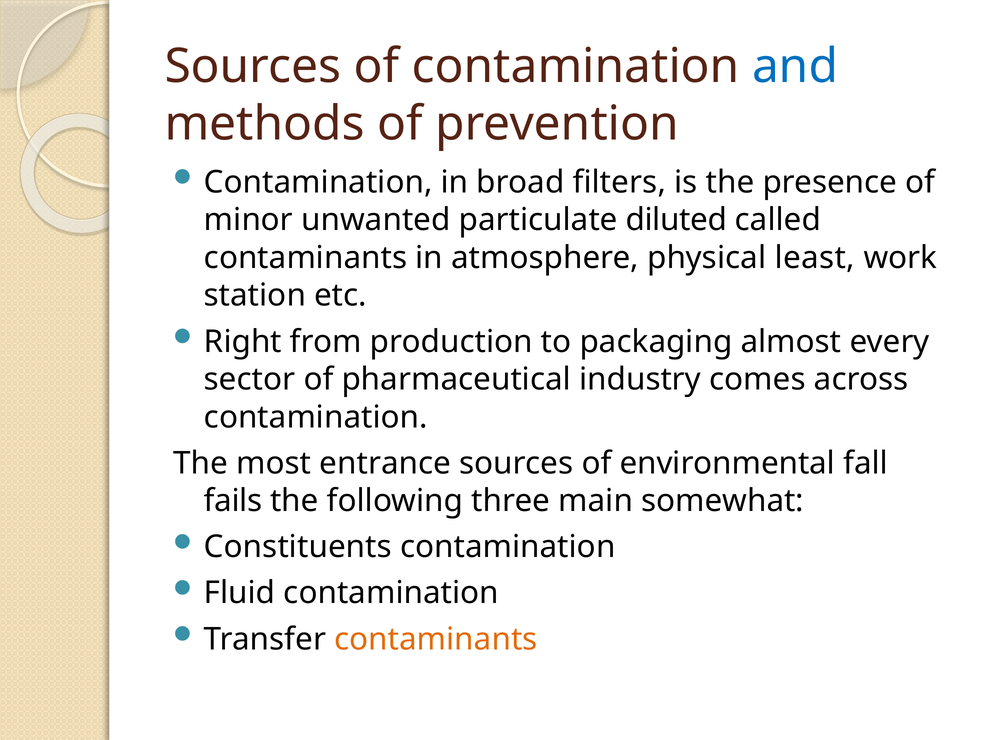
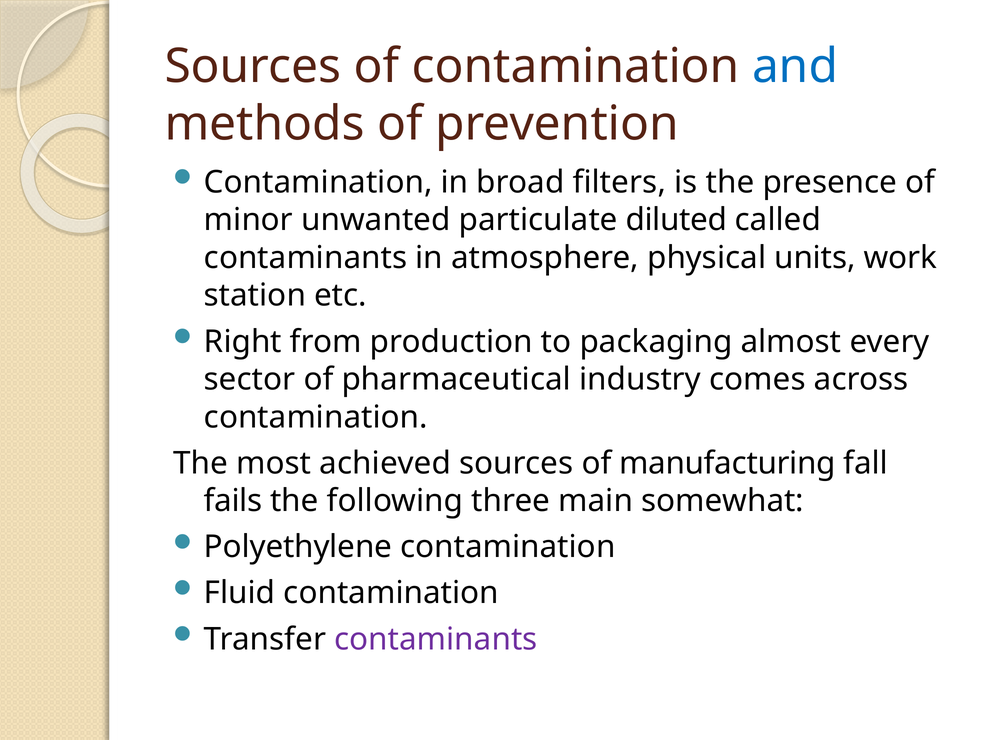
least: least -> units (815, 258)
entrance: entrance -> achieved (385, 463)
environmental: environmental -> manufacturing (727, 463)
Constituents: Constituents -> Polyethylene (298, 547)
contaminants colour: orange -> purple (436, 639)
